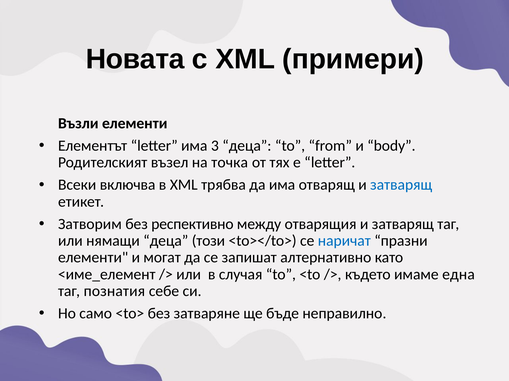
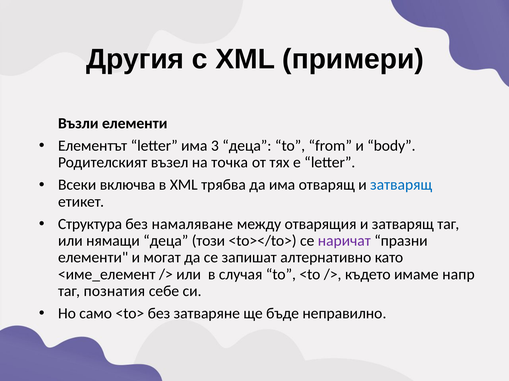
Новата: Новата -> Другия (135, 59)
Затворим: Затворим -> Структура (90, 224)
респективно: респективно -> намаляване (192, 224)
наричат colour: blue -> purple (344, 241)
една: една -> напр (458, 275)
